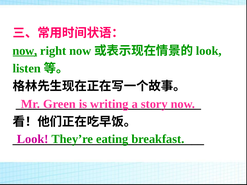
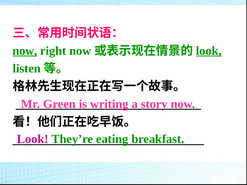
look underline: none -> present (209, 51)
